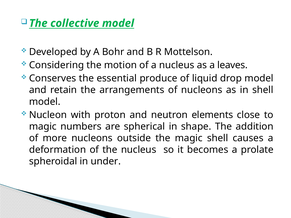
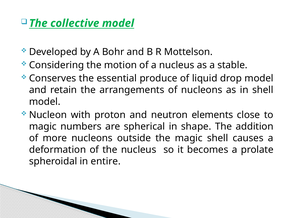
leaves: leaves -> stable (232, 65)
under: under -> entire (106, 162)
